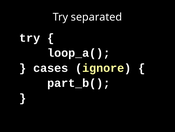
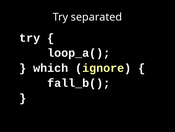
cases: cases -> which (51, 68)
part_b(: part_b( -> fall_b( (79, 83)
